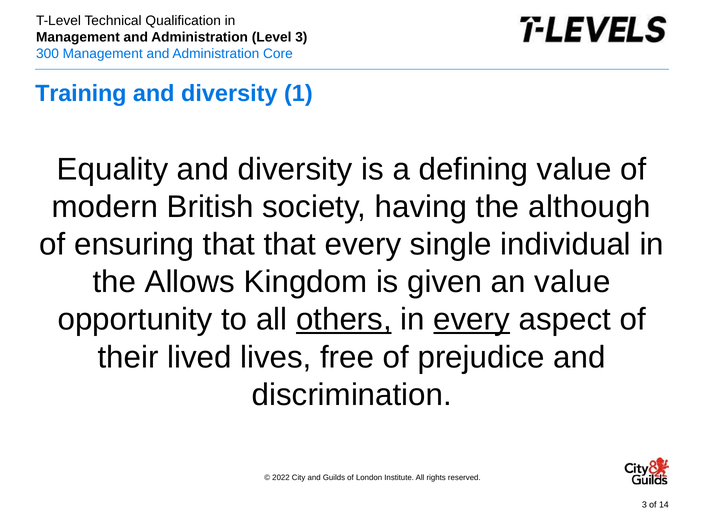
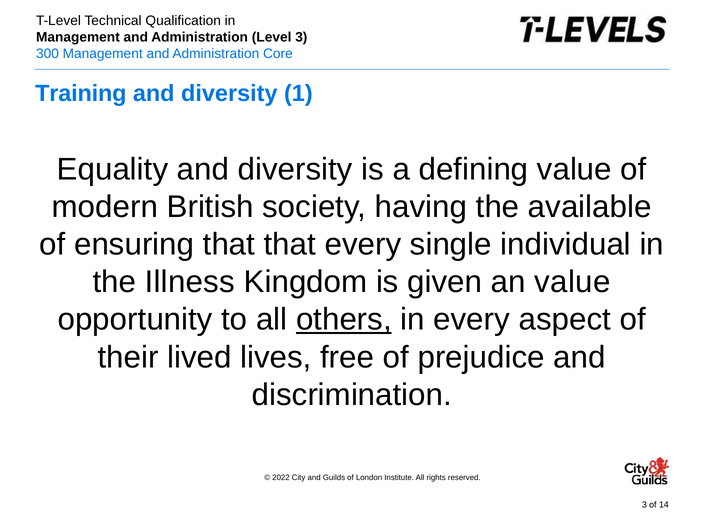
although: although -> available (590, 207)
Allows: Allows -> Illness (190, 282)
every underline: present -> none (472, 320)
